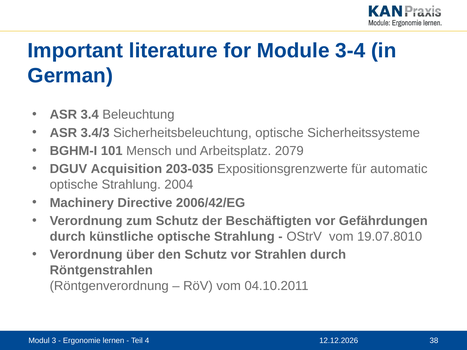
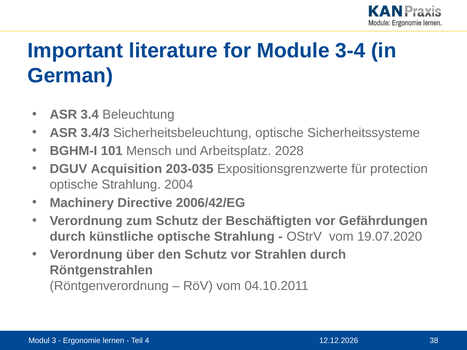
2079: 2079 -> 2028 (289, 151)
automatic: automatic -> protection (399, 169)
19.07.8010: 19.07.8010 -> 19.07.2020 (390, 237)
